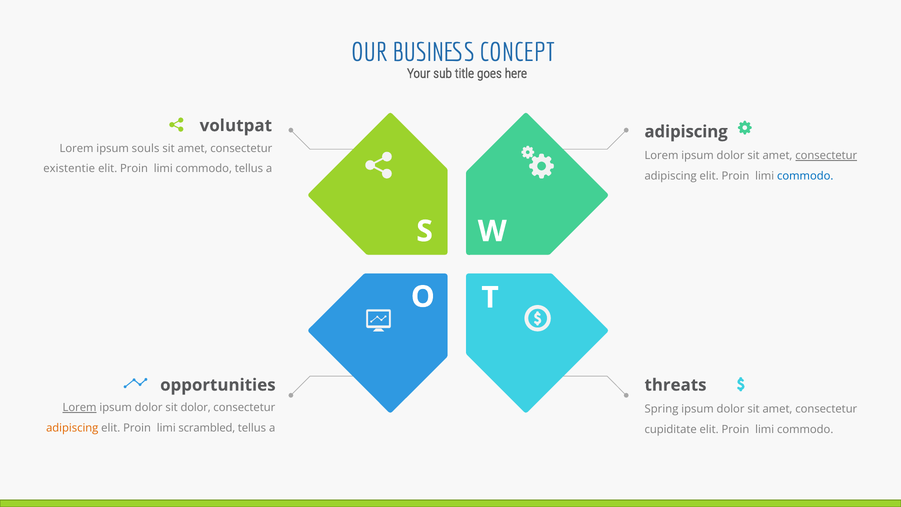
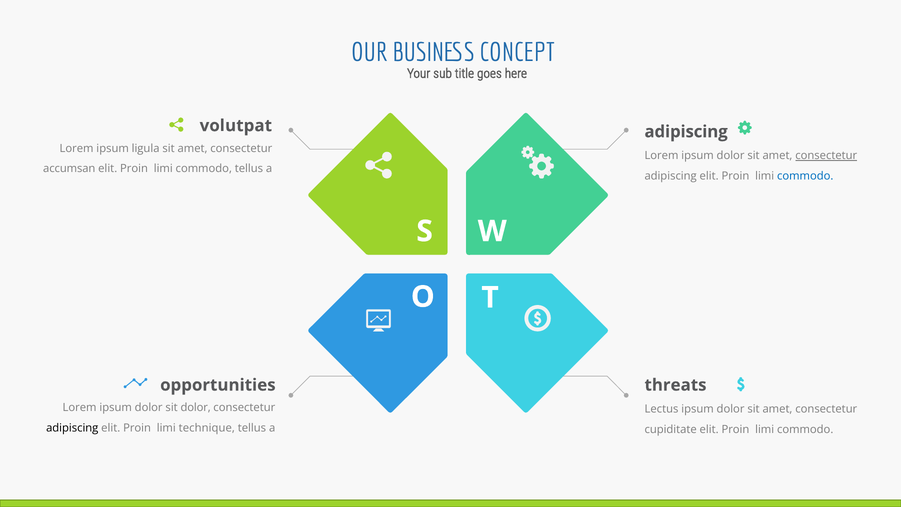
souls: souls -> ligula (146, 148)
existentie: existentie -> accumsan (69, 169)
Lorem underline: present -> none (80, 408)
Spring: Spring -> Lectus (661, 409)
adipiscing colour: orange -> black (72, 428)
scrambled: scrambled -> technique (207, 428)
